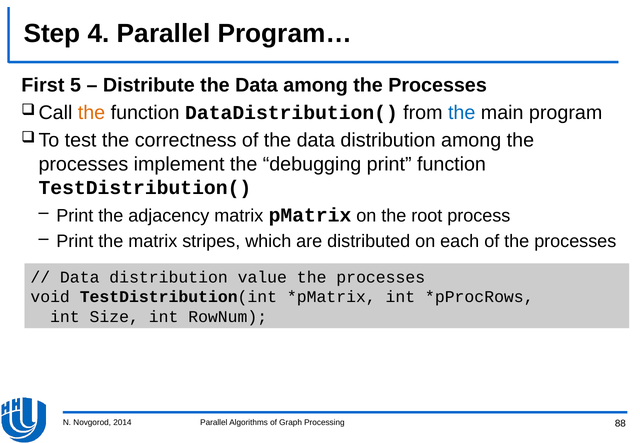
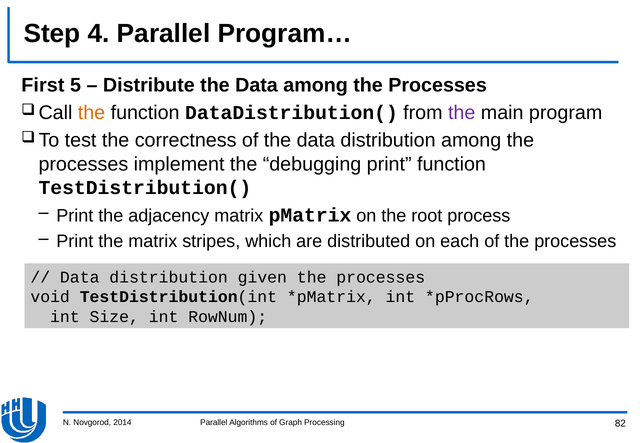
the colour: blue -> purple (462, 113)
value: value -> given (262, 277)
88: 88 -> 82 (620, 424)
